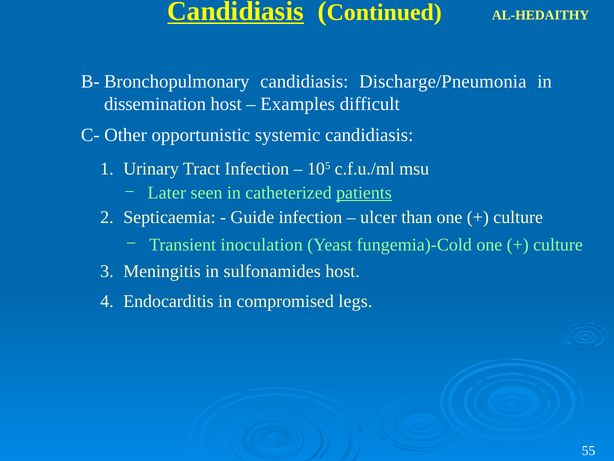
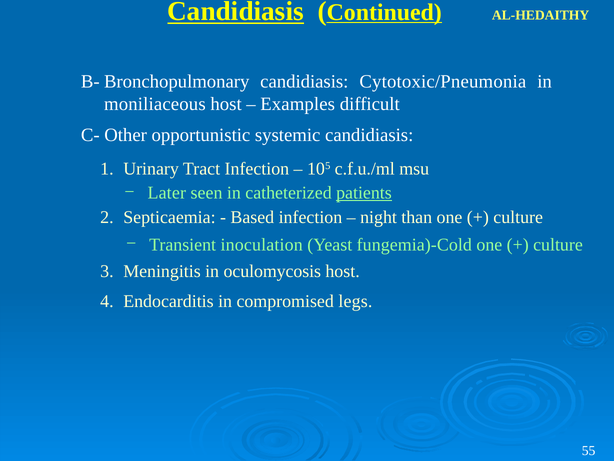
Continued underline: none -> present (384, 12)
Discharge/Pneumonia: Discharge/Pneumonia -> Cytotoxic/Pneumonia (443, 81)
dissemination: dissemination -> moniliaceous (155, 104)
Guide: Guide -> Based (252, 217)
ulcer: ulcer -> night (379, 217)
sulfonamides: sulfonamides -> oculomycosis (272, 271)
